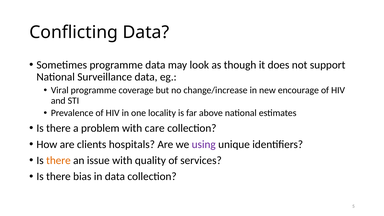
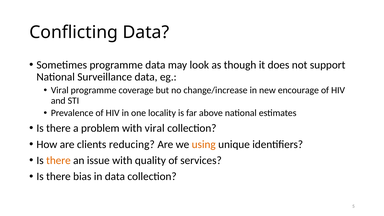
with care: care -> viral (155, 128)
hospitals: hospitals -> reducing (132, 144)
using colour: purple -> orange (204, 144)
